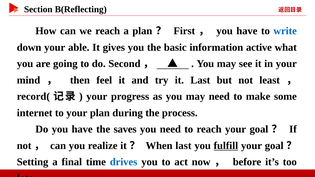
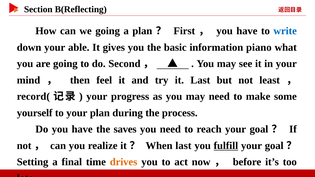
we reach: reach -> going (108, 31)
active: active -> piano (259, 47)
internet: internet -> yourself (35, 113)
drives colour: blue -> orange (124, 162)
